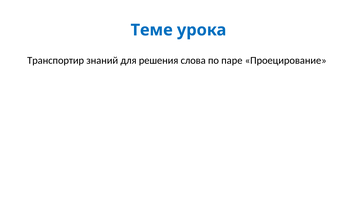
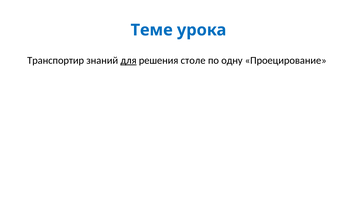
для underline: none -> present (128, 60)
слова: слова -> столе (193, 60)
паре: паре -> одну (232, 60)
